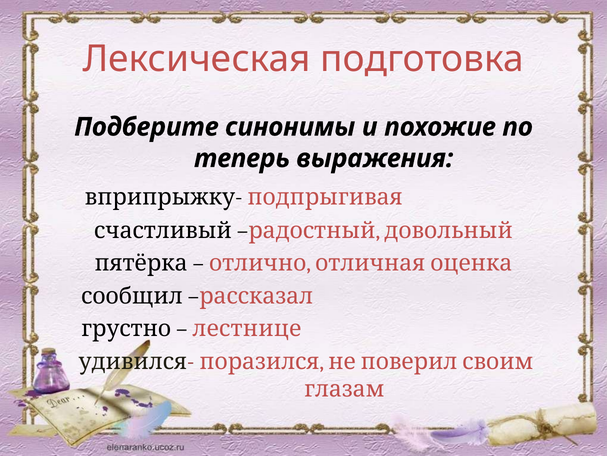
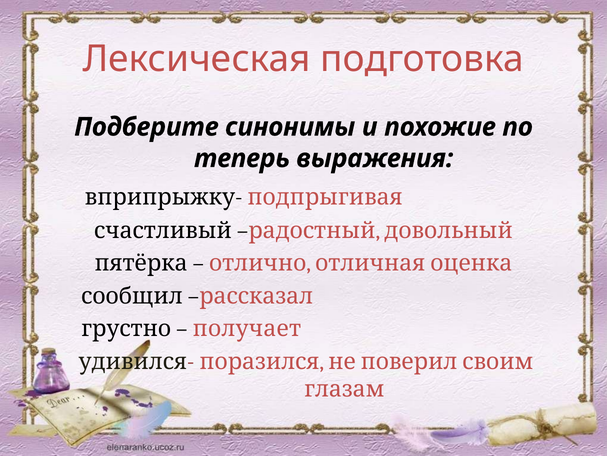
лестнице: лестнице -> получает (247, 328)
